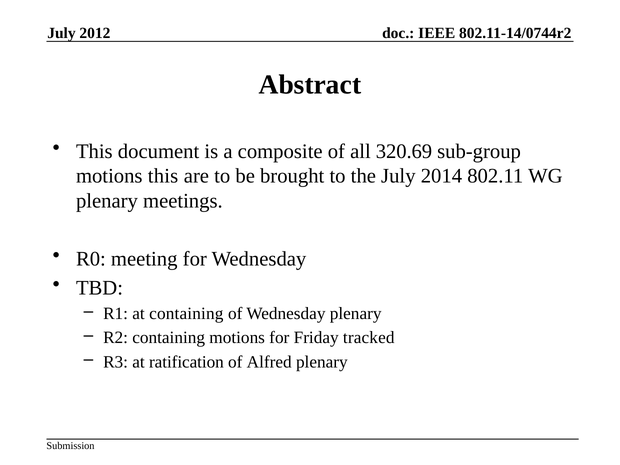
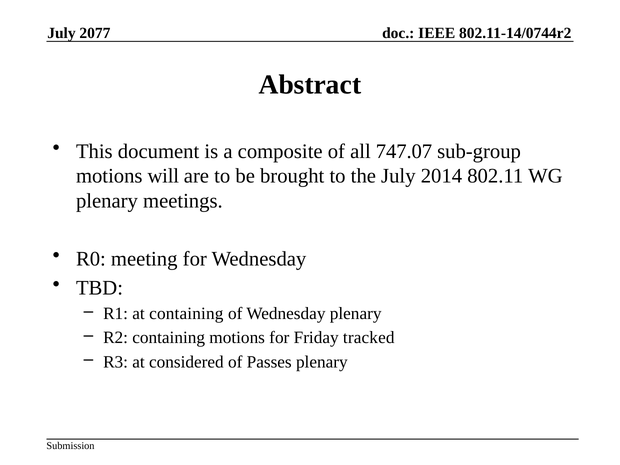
2012: 2012 -> 2077 (95, 33)
320.69: 320.69 -> 747.07 (404, 151)
motions this: this -> will (163, 176)
ratification: ratification -> considered (186, 362)
Alfred: Alfred -> Passes (269, 362)
